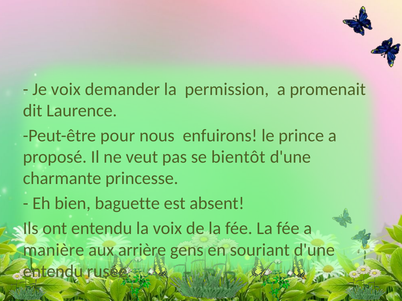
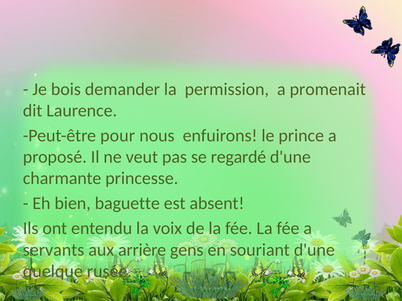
Je voix: voix -> bois (66, 89)
bientôt: bientôt -> regardé (238, 157)
manière: manière -> servants (54, 250)
entendu: entendu -> quelque (53, 272)
